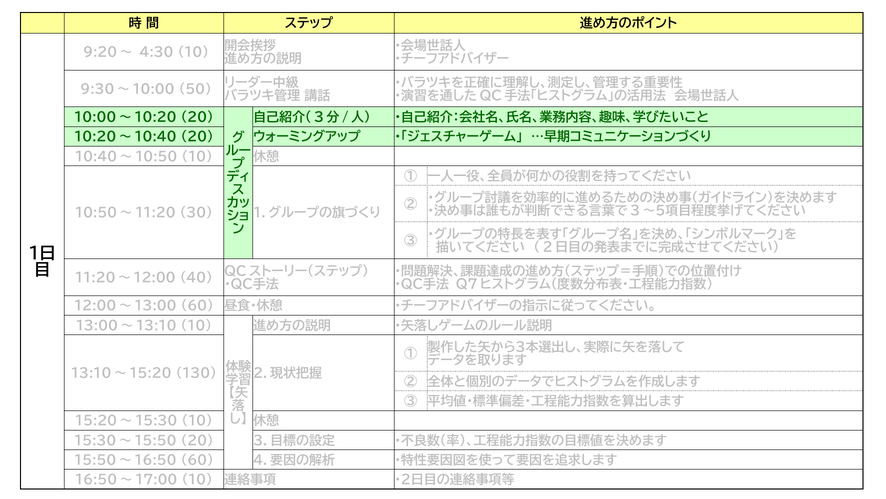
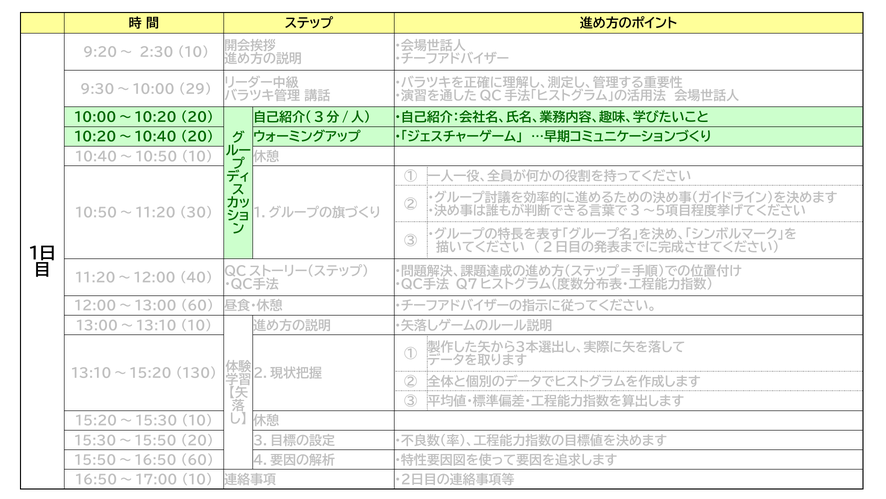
4:30: 4:30 -> 2:30 (157, 52)
50: 50 -> 29 (195, 89)
